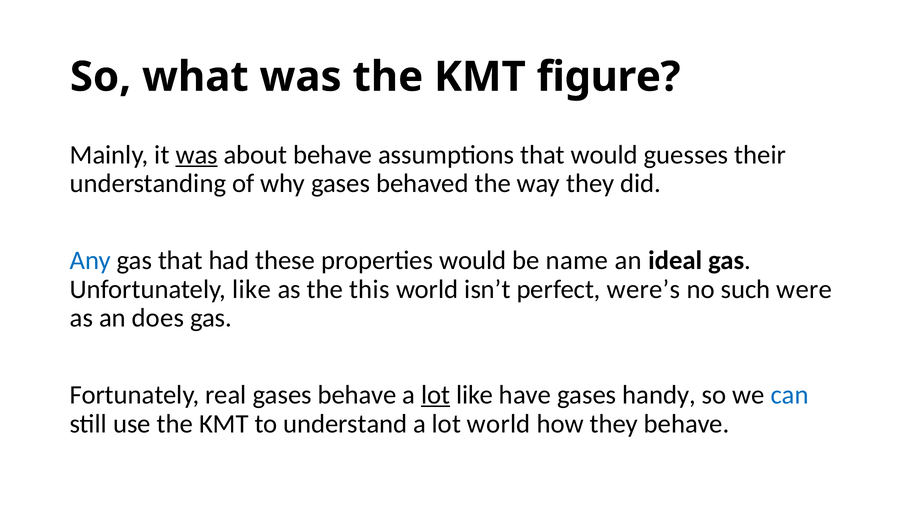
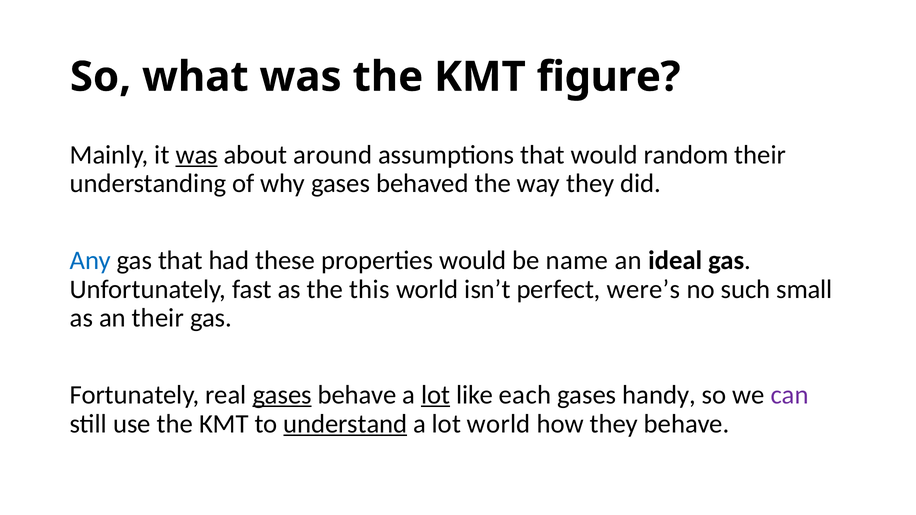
about behave: behave -> around (333, 155)
guesses: guesses -> random (686, 155)
Unfortunately like: like -> fast (252, 289)
were: were -> small (804, 289)
an does: does -> their (158, 318)
gases underline: none -> present (282, 395)
have: have -> each (525, 395)
can colour: blue -> purple (790, 395)
understand underline: none -> present (345, 424)
